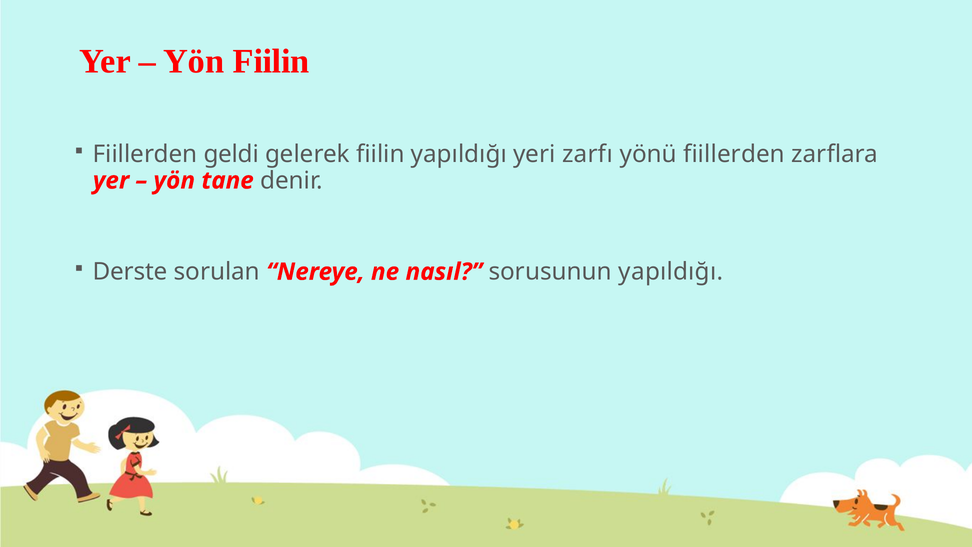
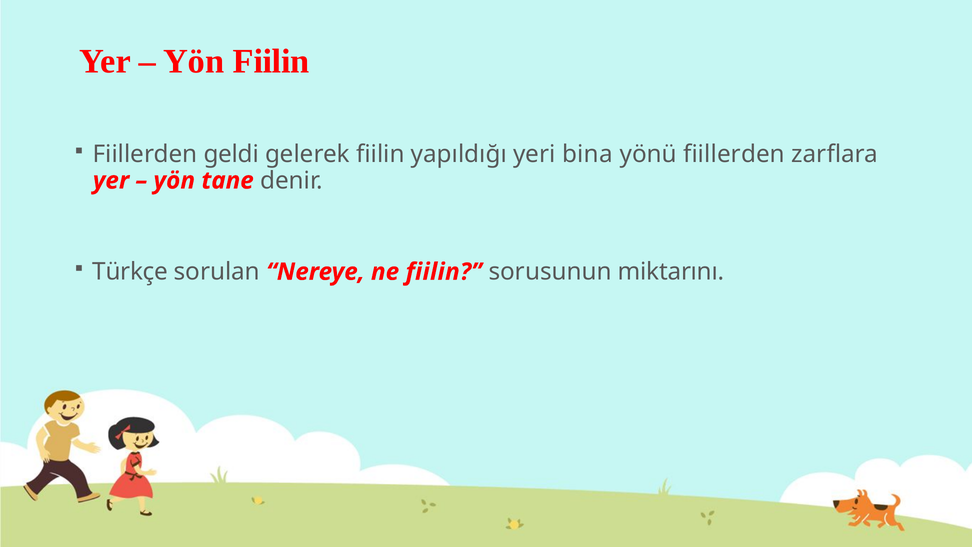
zarfı: zarfı -> bina (587, 154)
Derste: Derste -> Türkçe (130, 272)
ne nasıl: nasıl -> fiilin (444, 272)
sorusunun yapıldığı: yapıldığı -> miktarını (671, 272)
